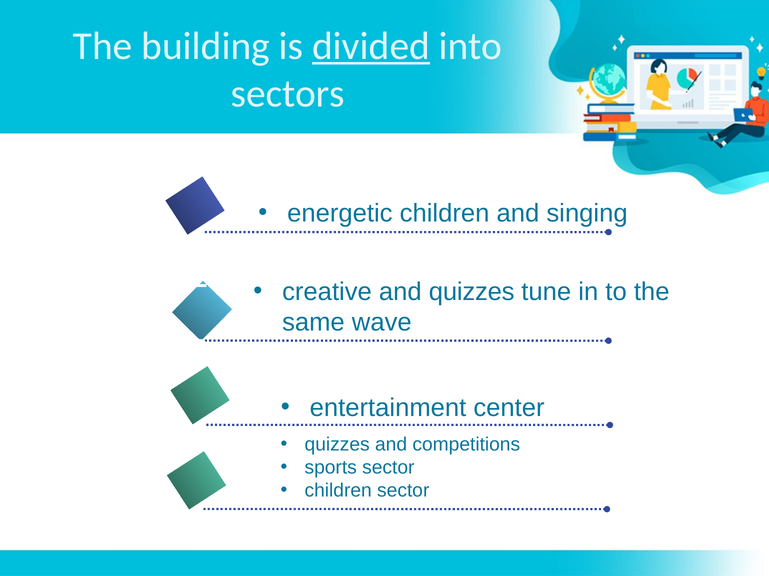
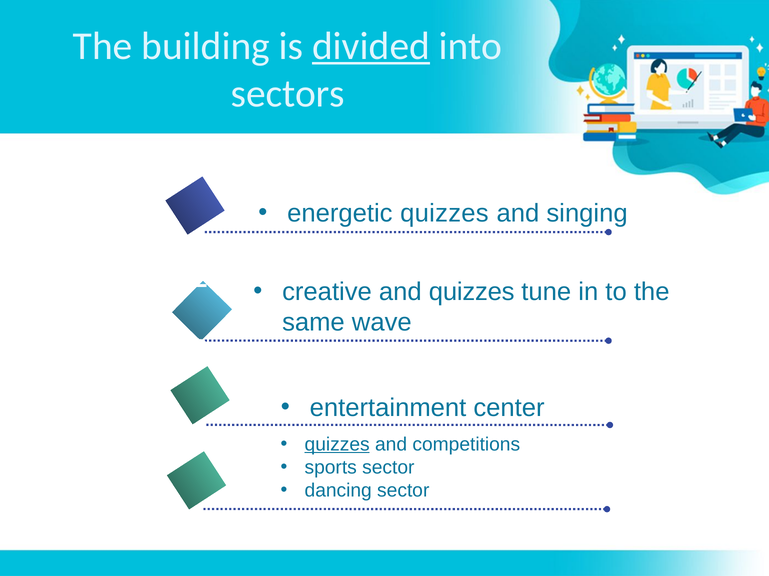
energetic children: children -> quizzes (444, 214)
quizzes underline: none -> present (337, 445)
children: children -> dancing (338, 491)
